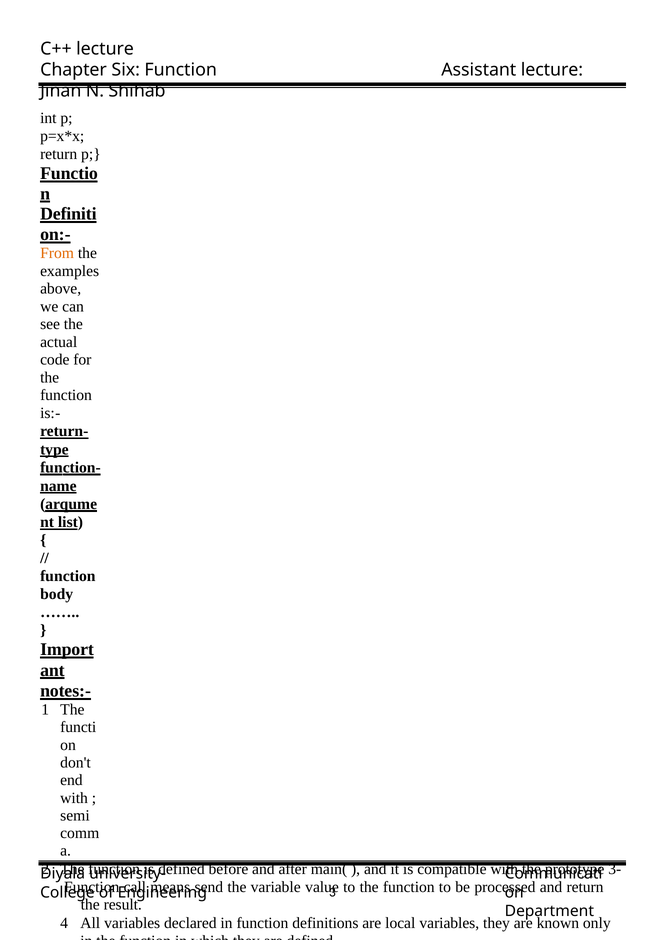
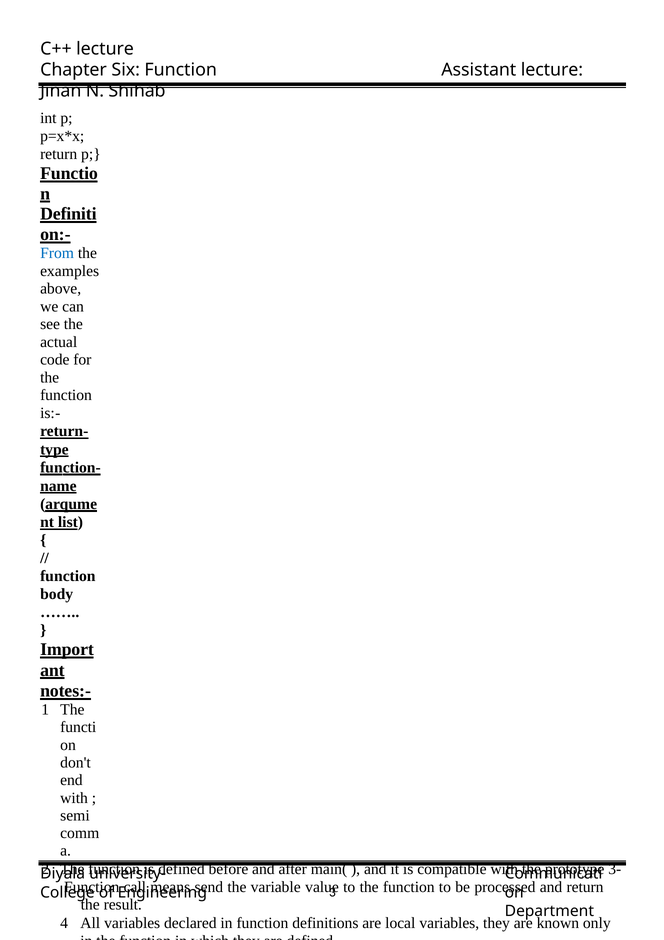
From colour: orange -> blue (57, 253)
